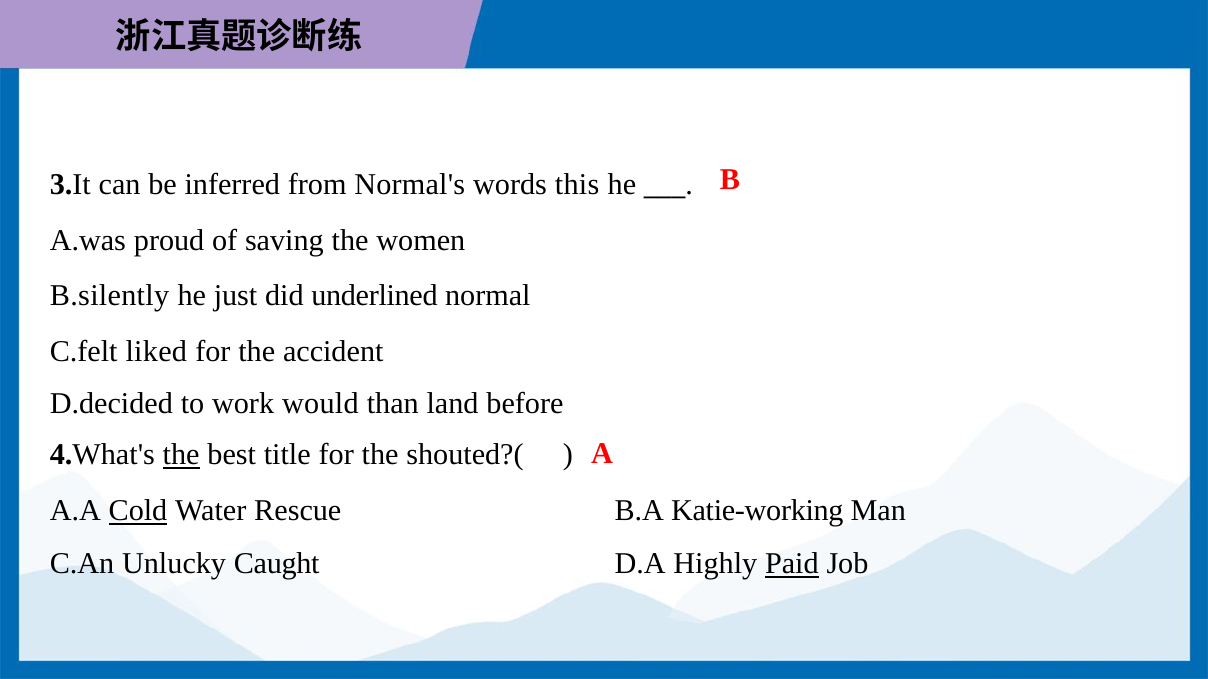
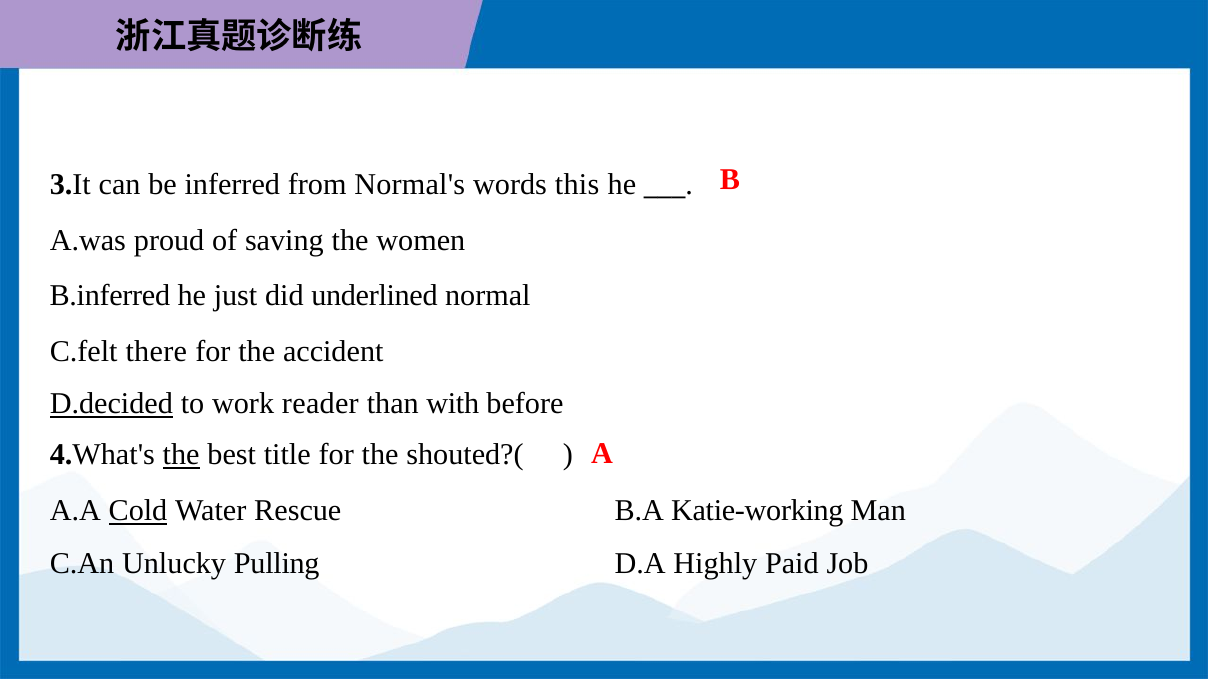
B.silently: B.silently -> B.inferred (110, 296)
liked: liked -> there (156, 351)
D.decided underline: none -> present (111, 404)
would: would -> reader (320, 404)
land: land -> with (453, 404)
Caught: Caught -> Pulling (277, 564)
Paid underline: present -> none (792, 564)
